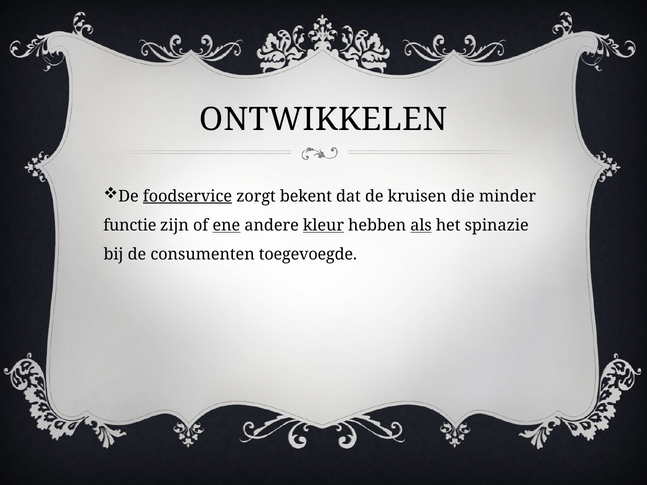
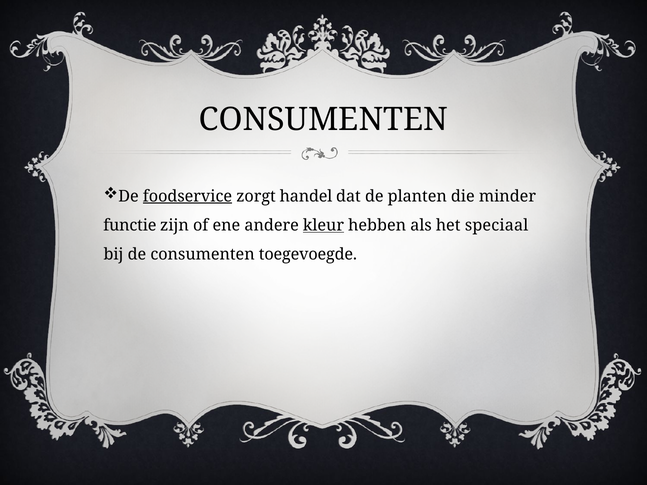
ONTWIKKELEN: ONTWIKKELEN -> CONSUMENTEN (323, 120)
bekent: bekent -> handel (306, 196)
kruisen: kruisen -> planten (417, 196)
ene underline: present -> none (226, 225)
als underline: present -> none (421, 225)
spinazie: spinazie -> speciaal (497, 225)
